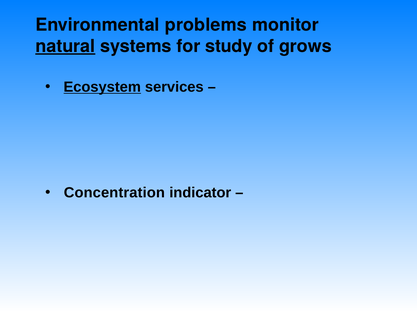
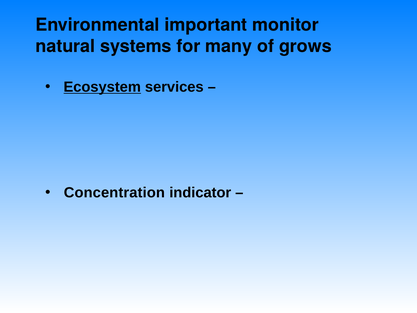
problems: problems -> important (206, 25)
natural underline: present -> none (65, 46)
study: study -> many (229, 46)
